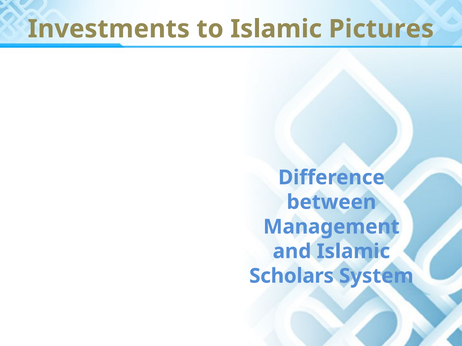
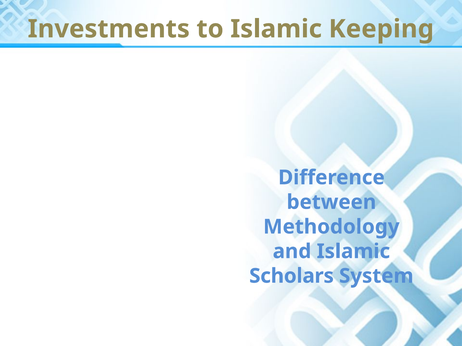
Pictures: Pictures -> Keeping (381, 29)
Management: Management -> Methodology (331, 227)
